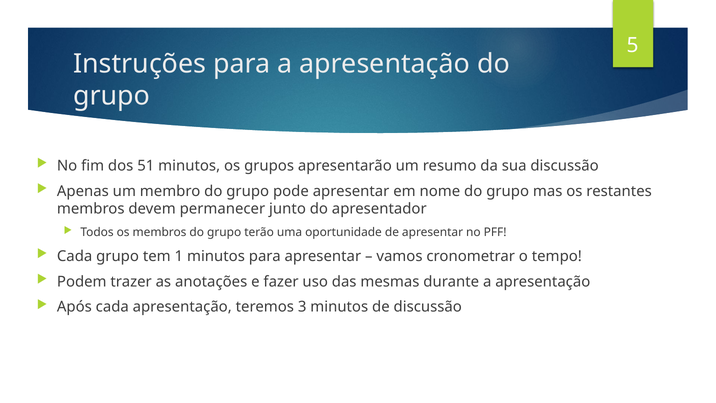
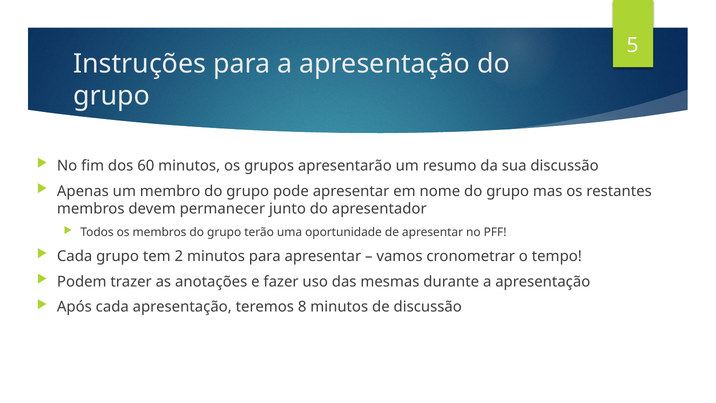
51: 51 -> 60 (146, 166)
1: 1 -> 2 (179, 256)
3: 3 -> 8 (302, 307)
